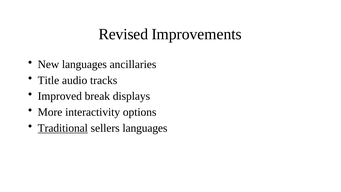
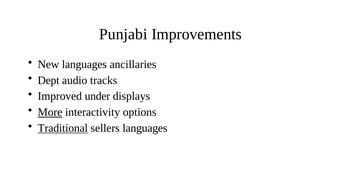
Revised: Revised -> Punjabi (123, 34)
Title: Title -> Dept (49, 80)
break: break -> under (97, 96)
More underline: none -> present (50, 112)
